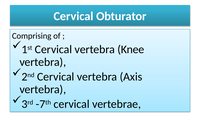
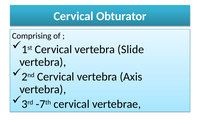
Knee: Knee -> Slide (131, 49)
